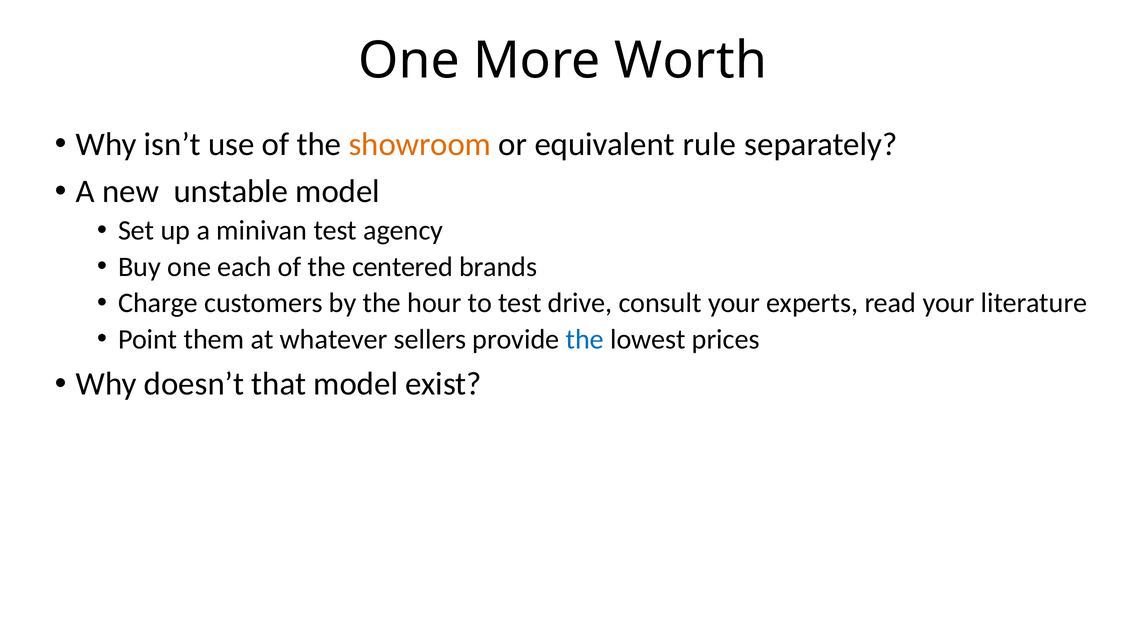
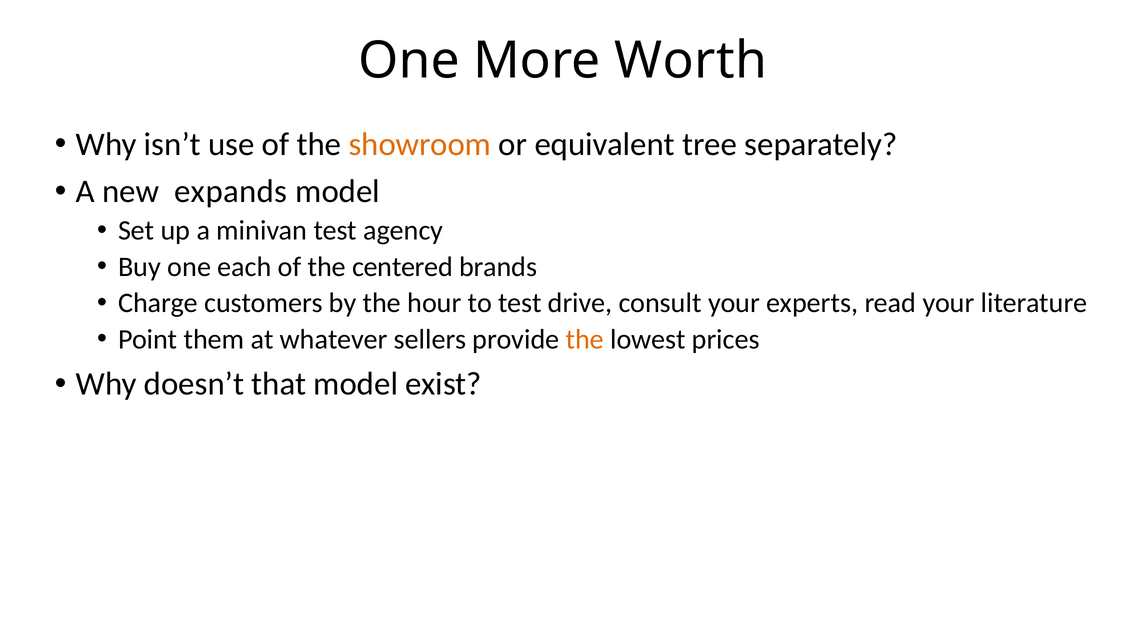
rule: rule -> tree (710, 144)
unstable: unstable -> expands (231, 192)
the colour: blue -> orange (585, 339)
